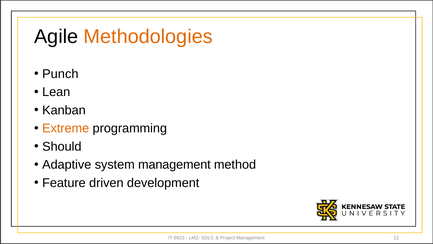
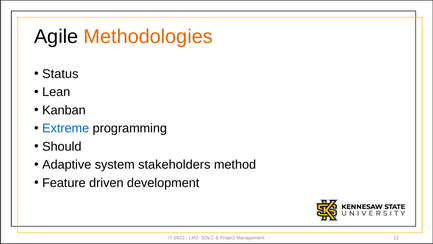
Punch: Punch -> Status (60, 74)
Extreme colour: orange -> blue (66, 128)
system management: management -> stakeholders (174, 165)
